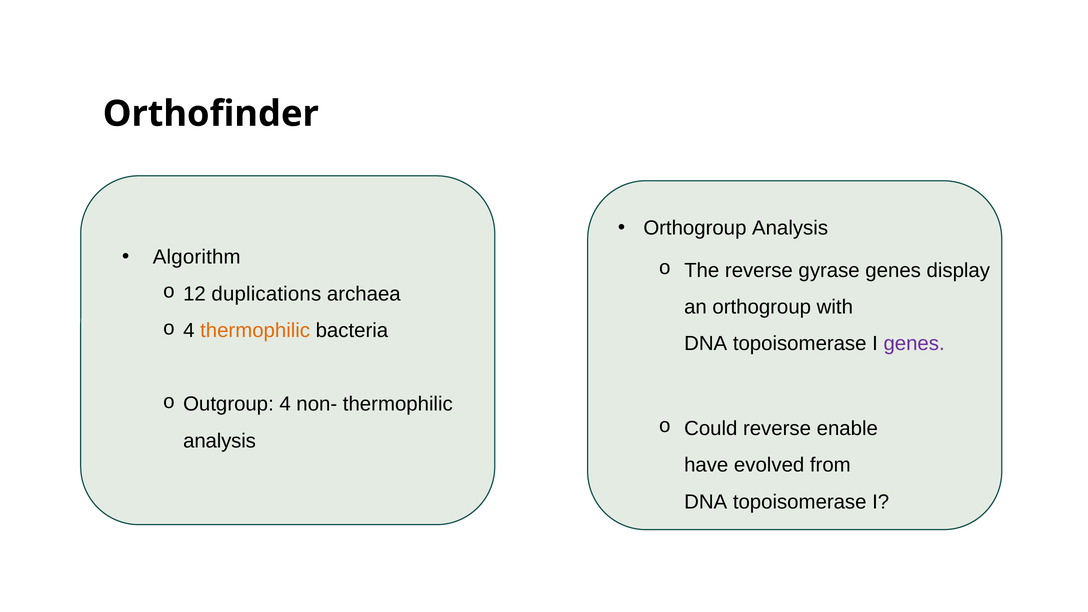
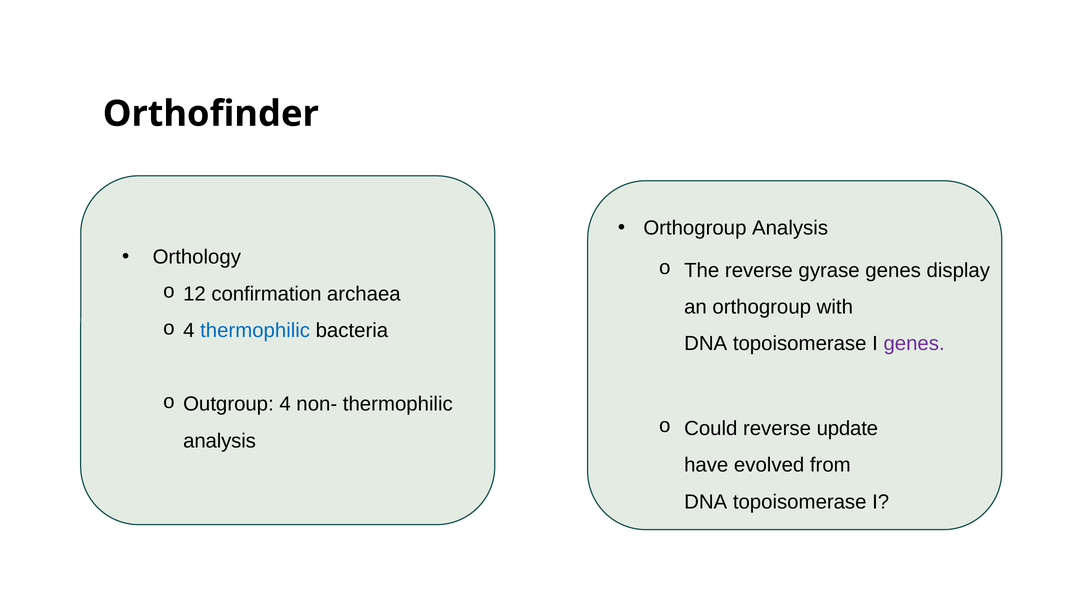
Algorithm: Algorithm -> Orthology (197, 257)
duplications: duplications -> confirmation (266, 294)
thermophilic colour: orange -> blue (255, 331)
enable: enable -> update (847, 428)
